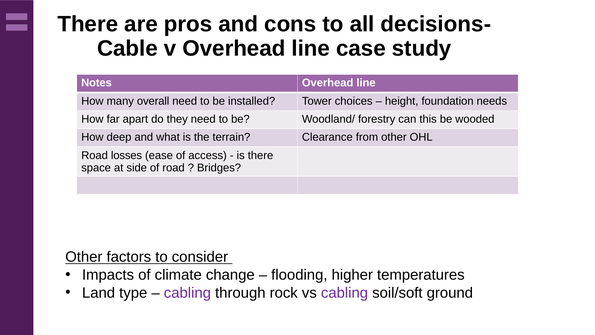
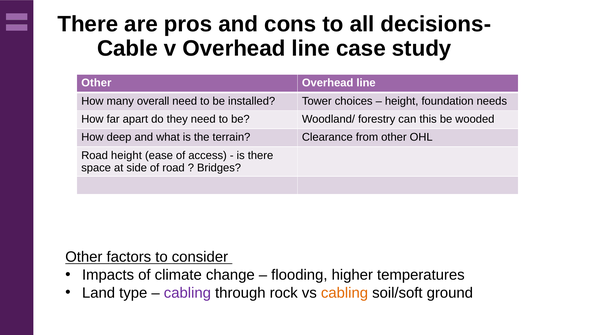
Notes: Notes -> Other (96, 83)
Road losses: losses -> height (126, 155)
cabling colour: purple -> orange (344, 293)
